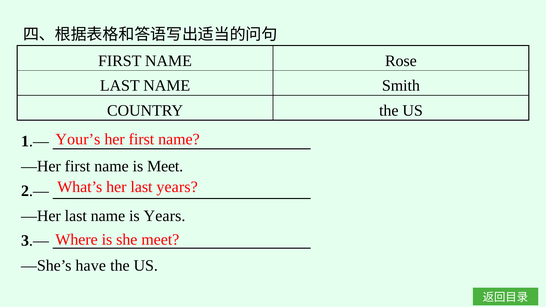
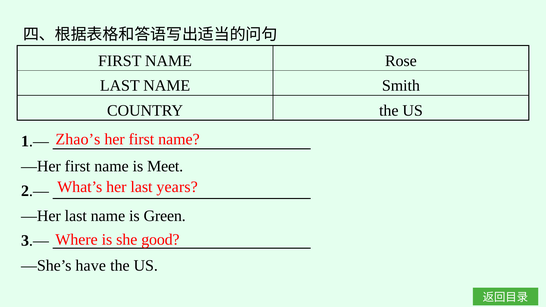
Your’s: Your’s -> Zhao’s (78, 139)
is Years: Years -> Green (165, 216)
she meet: meet -> good (160, 240)
